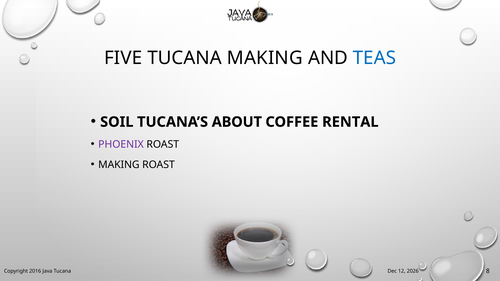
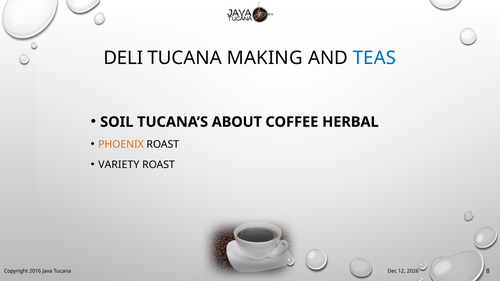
FIVE: FIVE -> DELI (123, 58)
RENTAL: RENTAL -> HERBAL (350, 122)
PHOENIX colour: purple -> orange (121, 145)
MAKING: MAKING -> VARIETY (119, 165)
